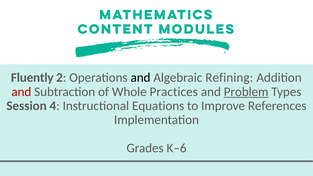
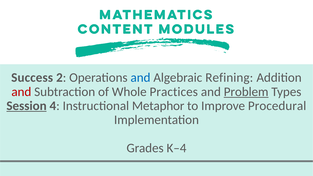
Fluently: Fluently -> Success (32, 78)
and colour: black -> blue (140, 78)
Session underline: none -> present (27, 106)
Equations: Equations -> Metaphor (158, 106)
References: References -> Procedural (277, 106)
K–6: K–6 -> K–4 (177, 148)
